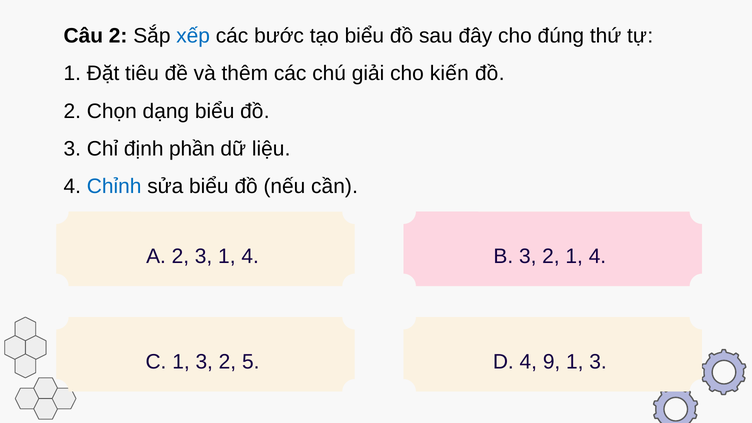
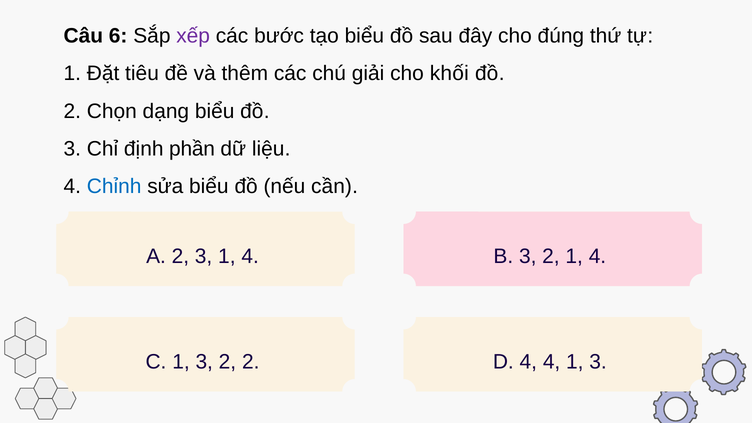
Câu 2: 2 -> 6 (118, 36)
xếp colour: blue -> purple (193, 36)
kiến: kiến -> khối (449, 74)
2 5: 5 -> 2 (251, 362)
4 9: 9 -> 4 (552, 362)
